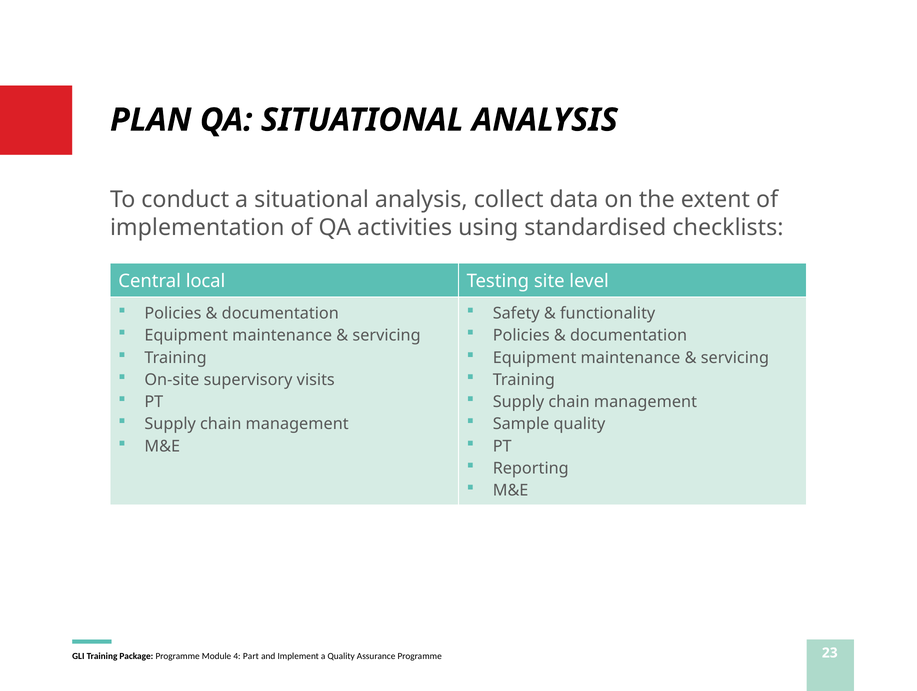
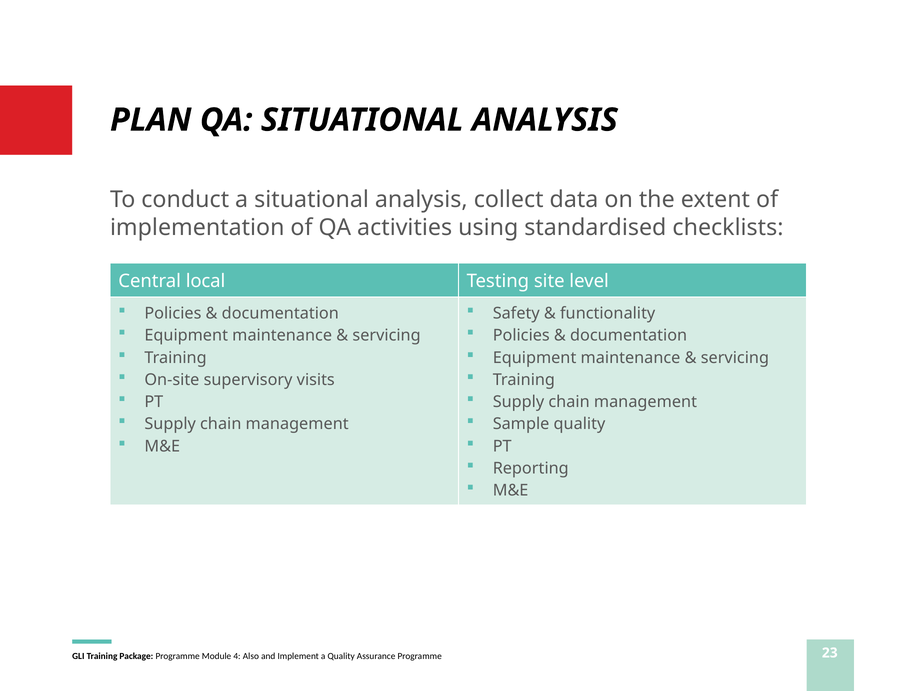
Part: Part -> Also (251, 655)
